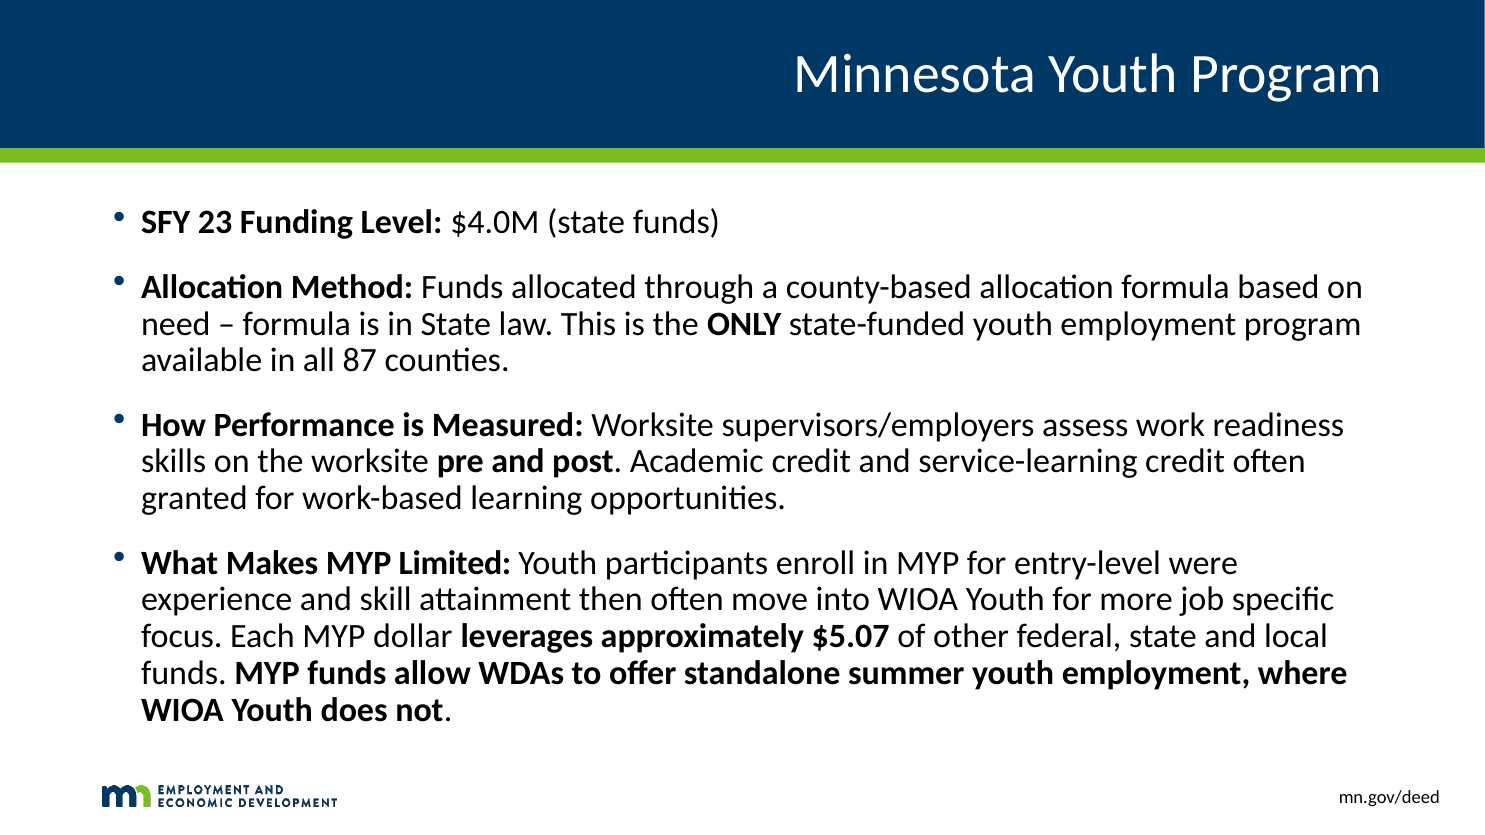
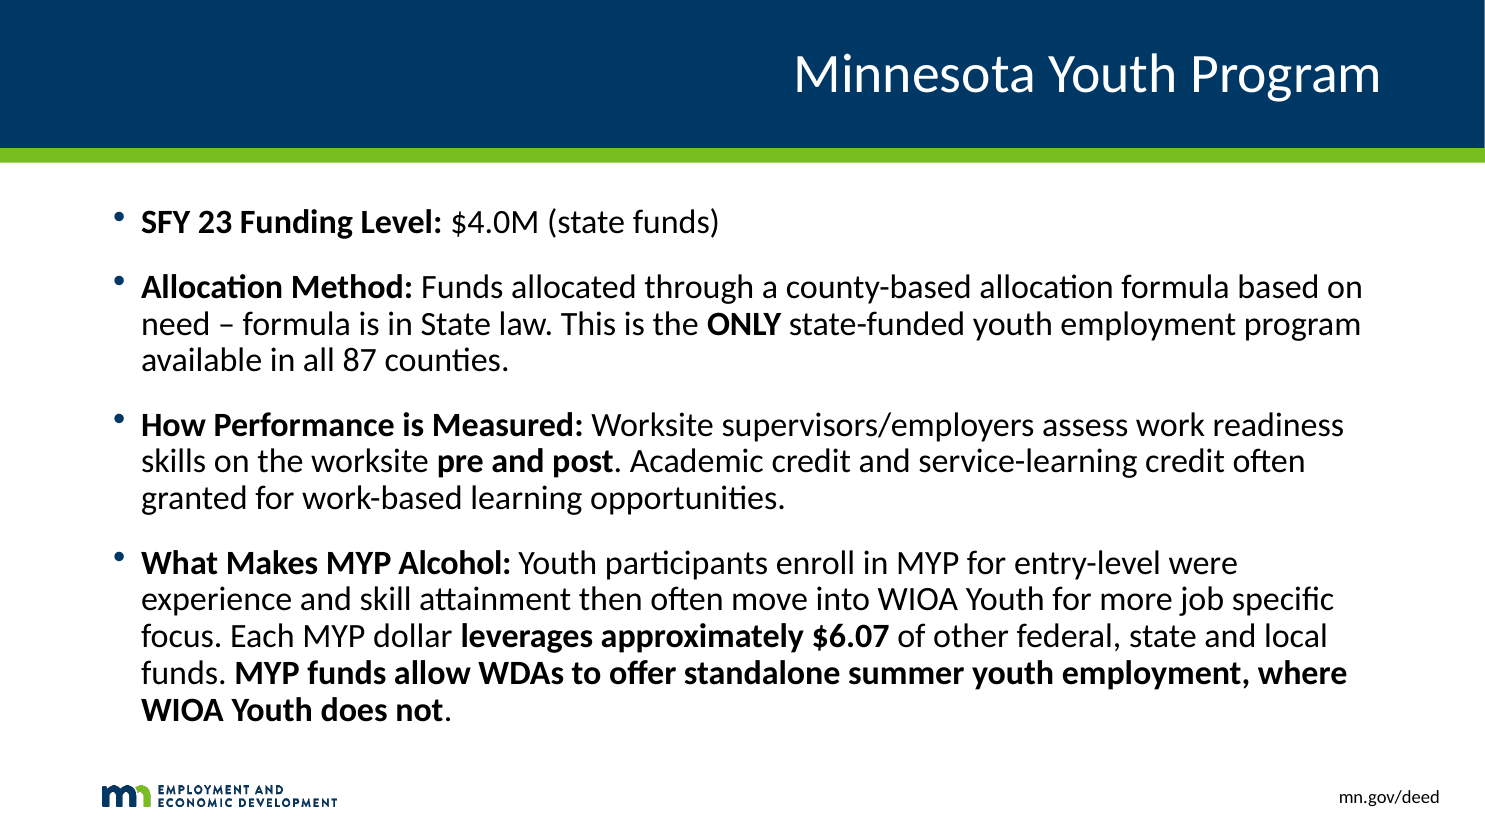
Limited: Limited -> Alcohol (455, 563)
$5.07: $5.07 -> $6.07 (851, 637)
